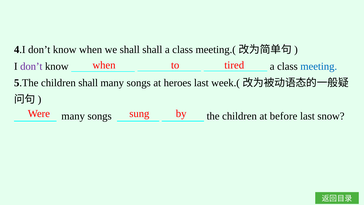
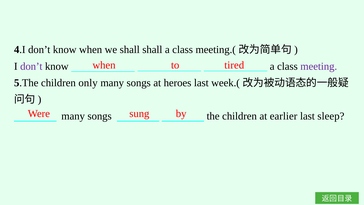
meeting colour: blue -> purple (319, 66)
children shall: shall -> only (88, 83)
before: before -> earlier (284, 116)
snow: snow -> sleep (331, 116)
